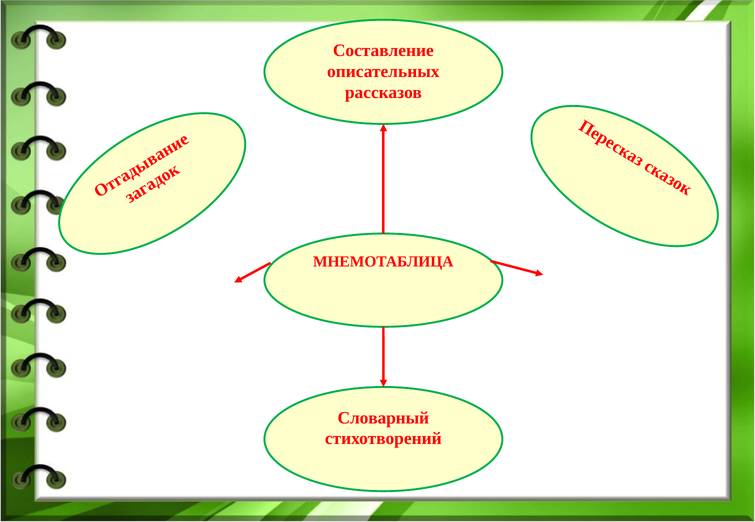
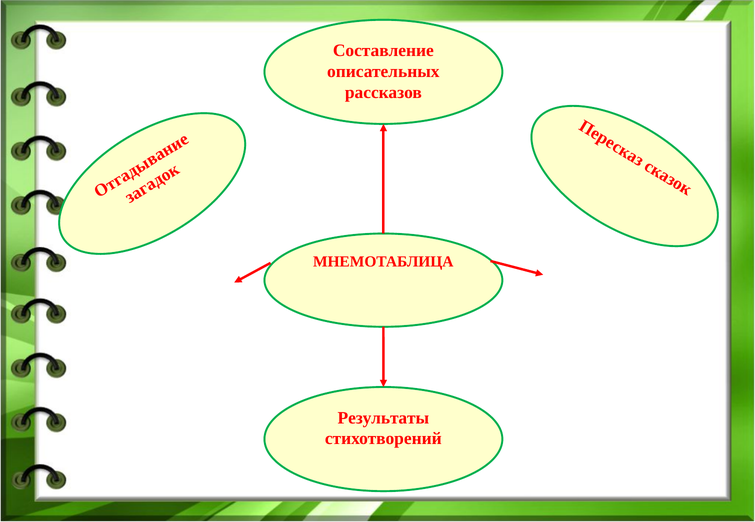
Словарный: Словарный -> Результаты (383, 418)
